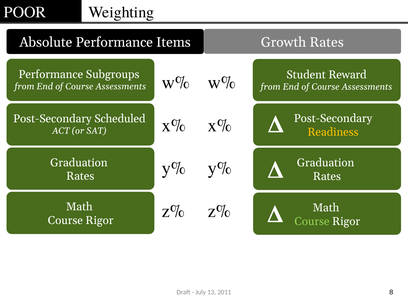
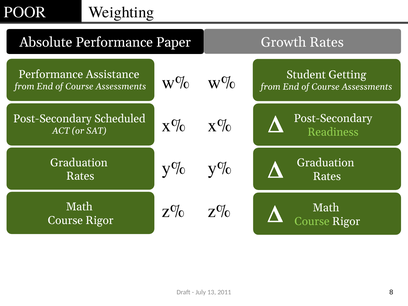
Items: Items -> Paper (173, 42)
Subgroups: Subgroups -> Assistance (113, 75)
Reward: Reward -> Getting (347, 75)
Readiness colour: yellow -> light green (333, 132)
